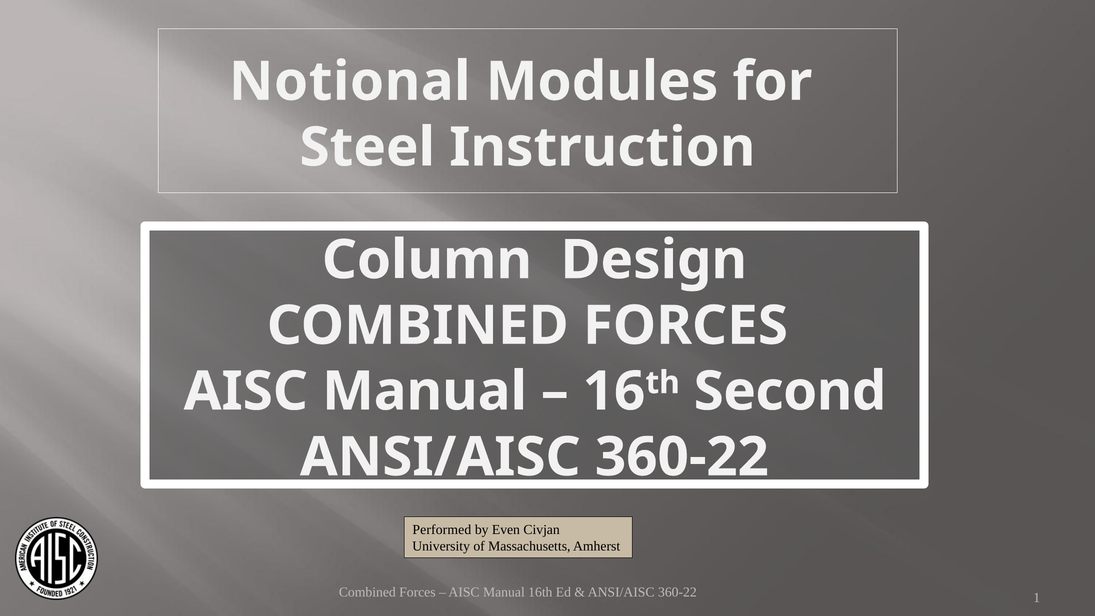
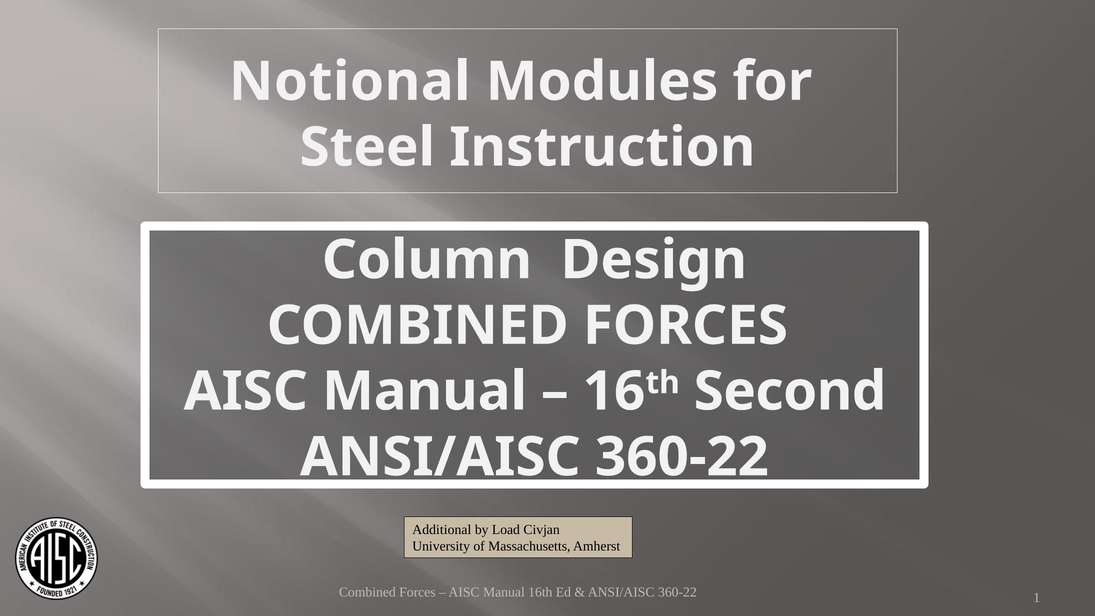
Performed: Performed -> Additional (442, 530)
Even: Even -> Load (506, 530)
